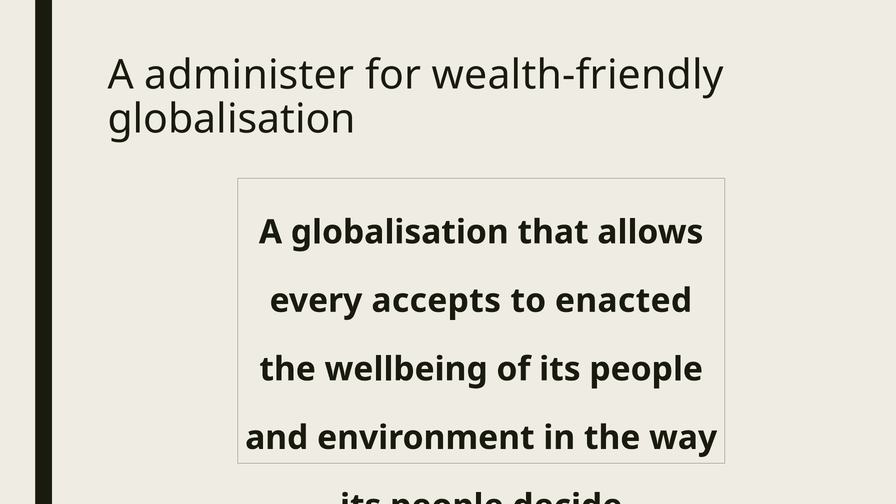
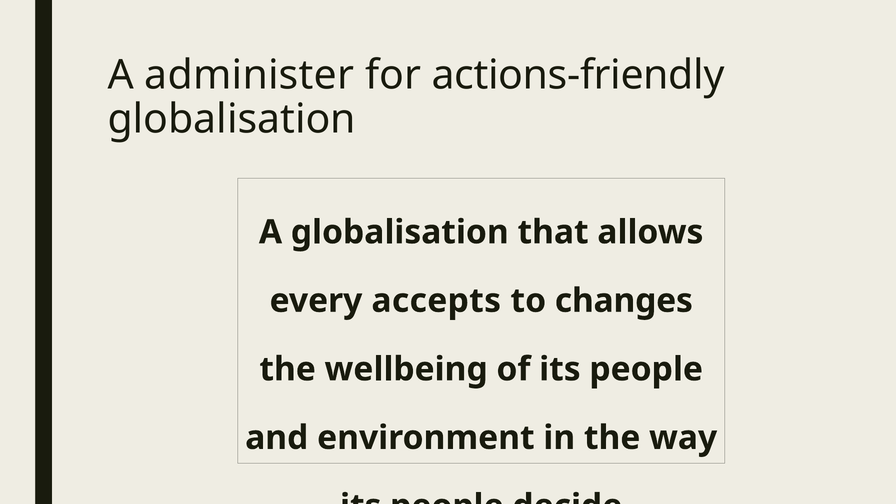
wealth-friendly: wealth-friendly -> actions-friendly (578, 75)
enacted: enacted -> changes (624, 301)
